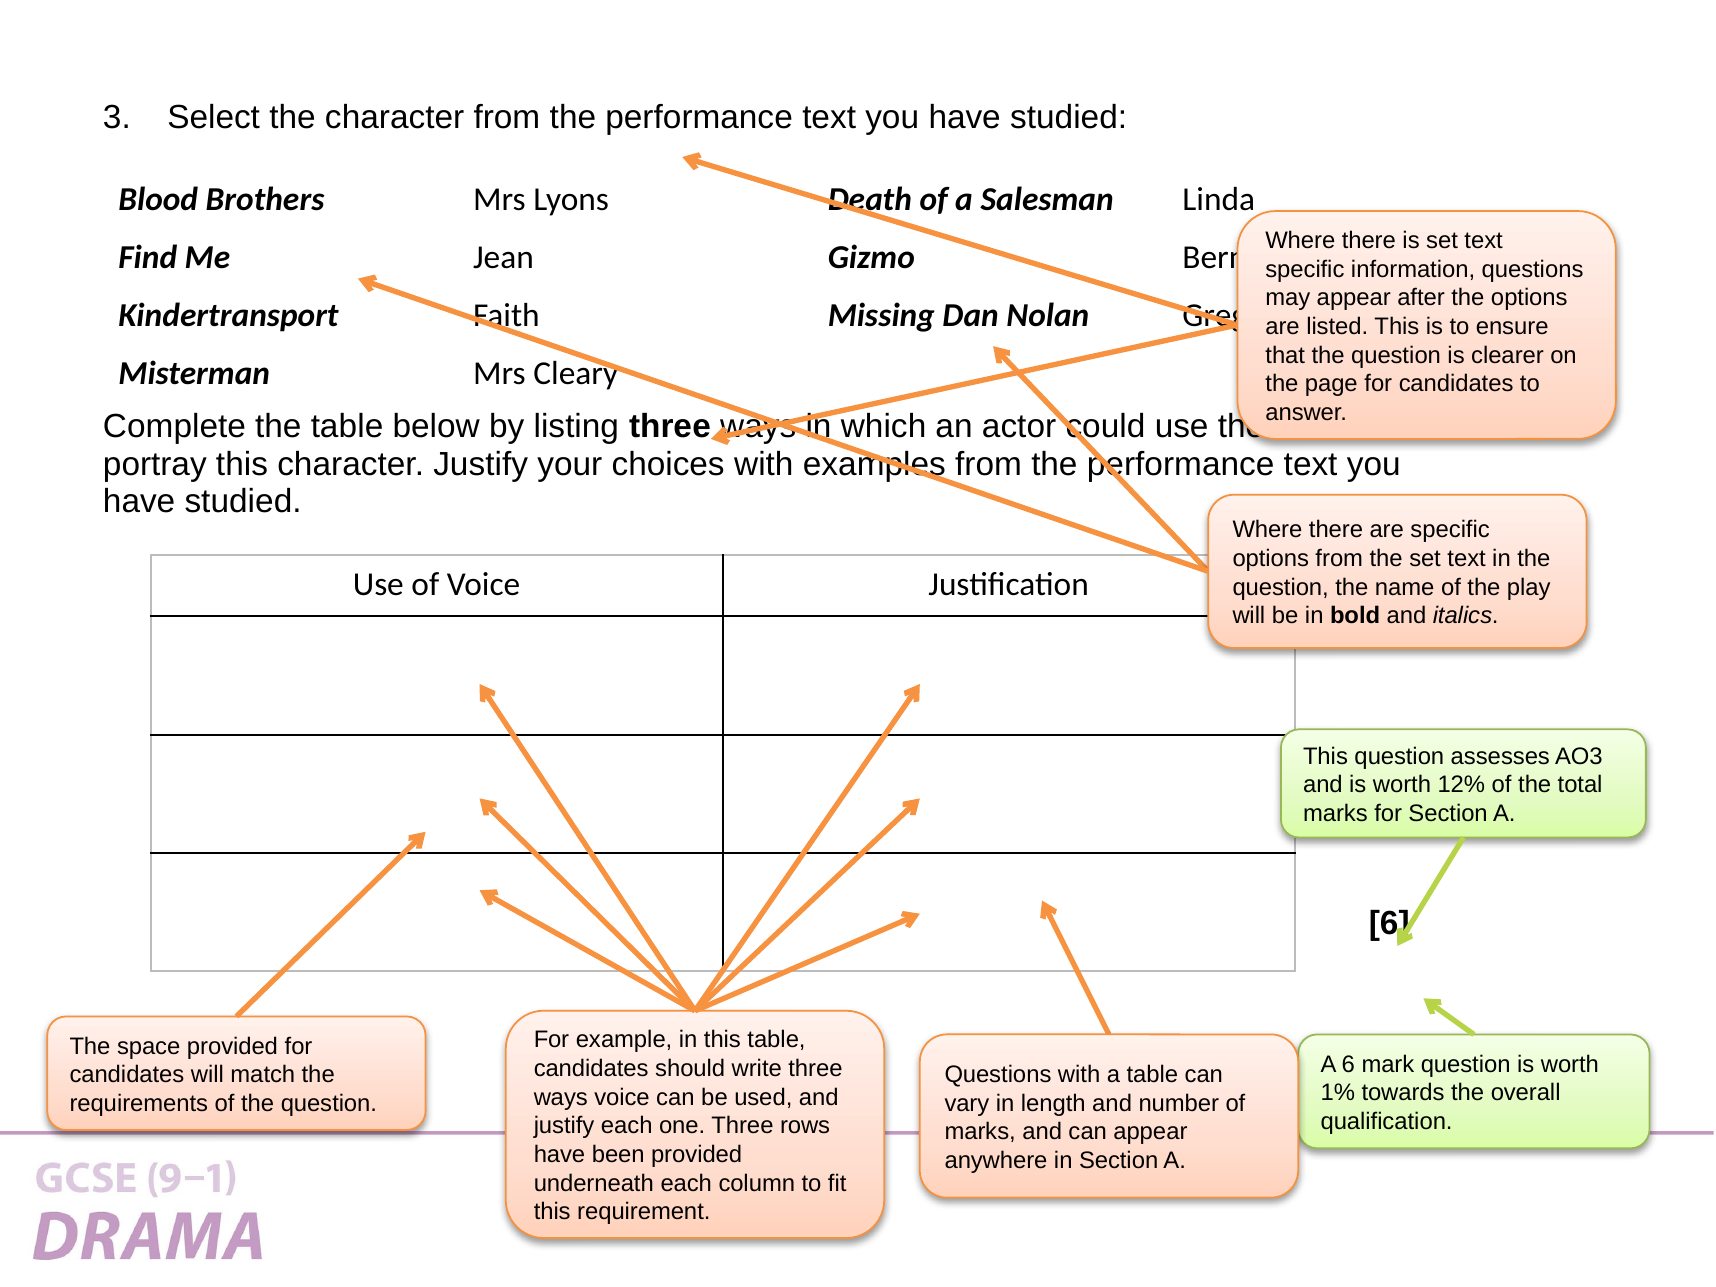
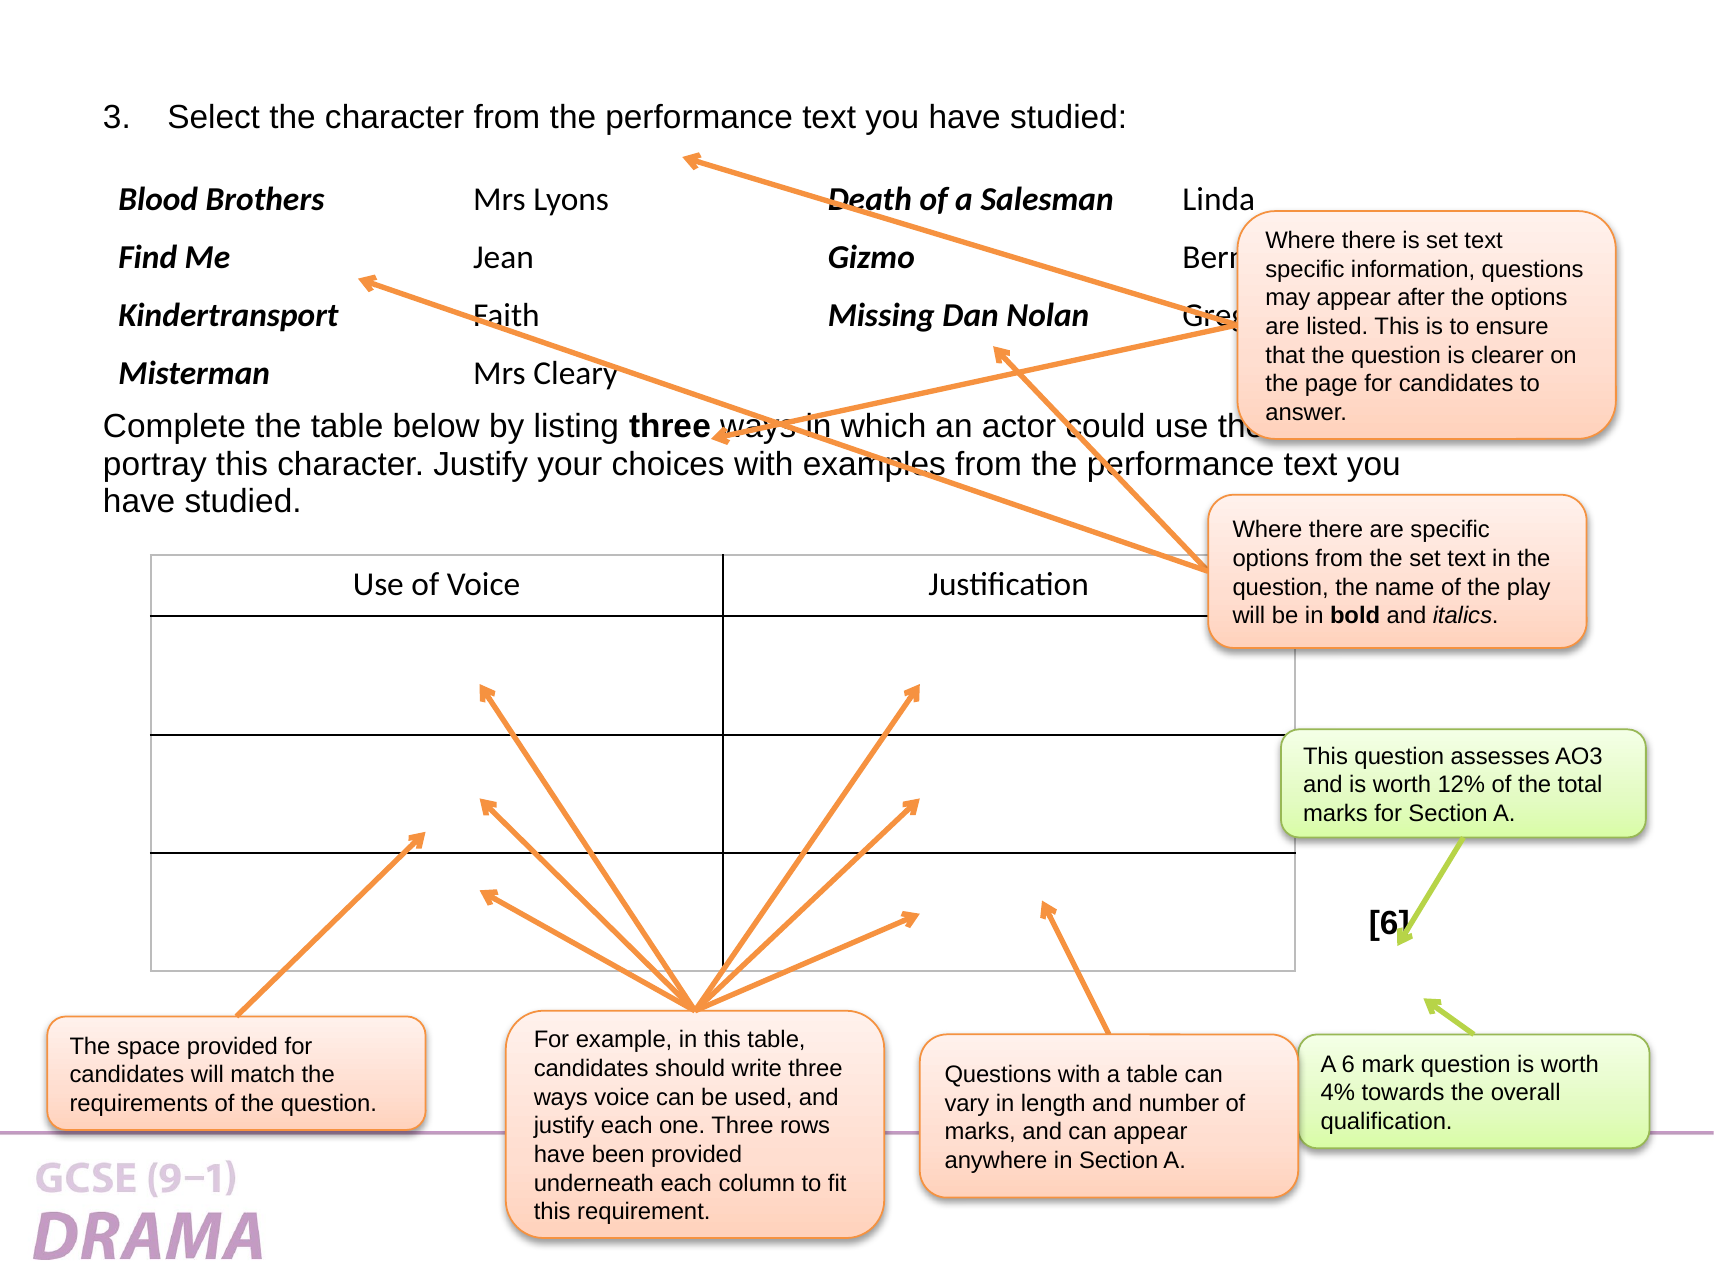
1%: 1% -> 4% (1338, 1093)
